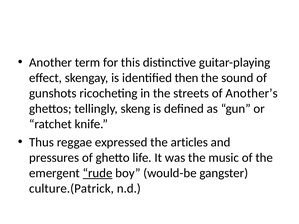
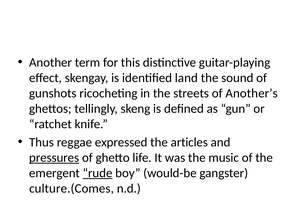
then: then -> land (186, 78)
pressures underline: none -> present (54, 158)
culture.(Patrick: culture.(Patrick -> culture.(Comes (72, 189)
